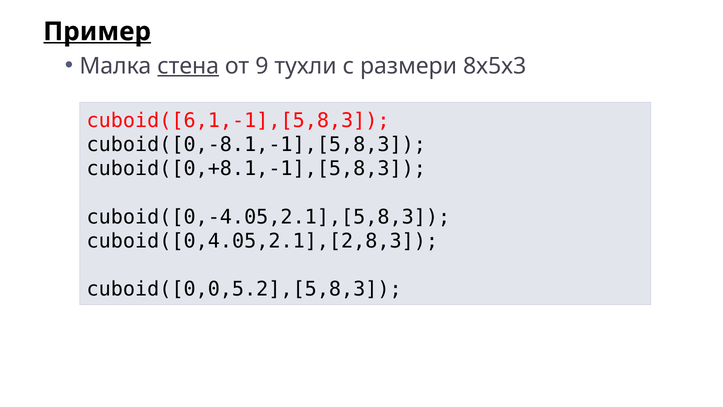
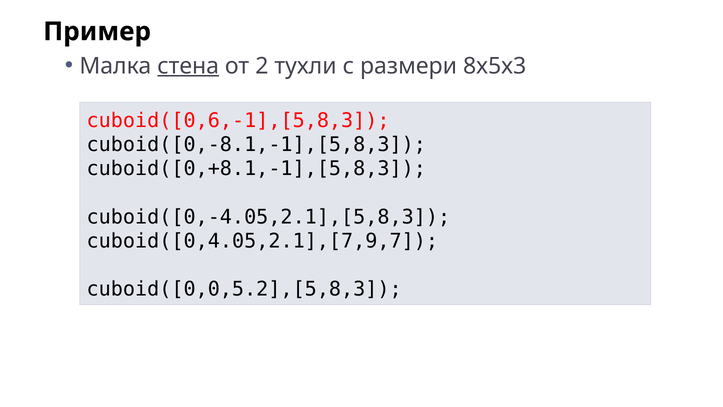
Пример underline: present -> none (97, 32)
9: 9 -> 2 (262, 66)
cuboid([6,1,-1],[5,8,3: cuboid([6,1,-1],[5,8,3 -> cuboid([0,6,-1],[5,8,3 (238, 120)
cuboid([0,4.05,2.1],[2,8,3: cuboid([0,4.05,2.1],[2,8,3 -> cuboid([0,4.05,2.1],[7,9,7 (262, 241)
